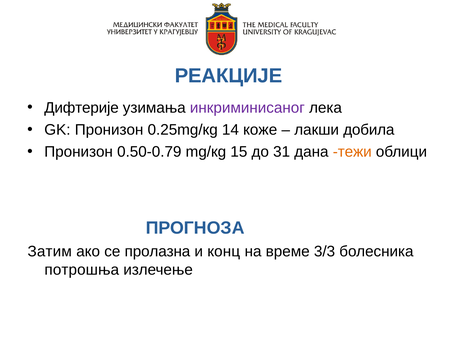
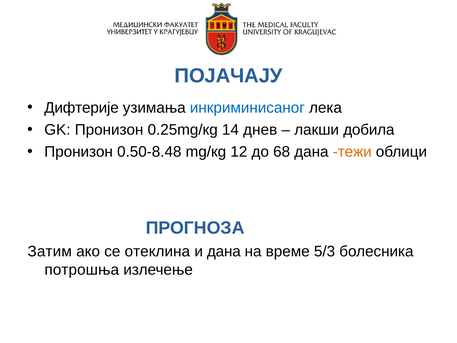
РЕАКЦИЈЕ: РЕАКЦИЈЕ -> ПОЈАЧАЈУ (229, 76)
инкриминисаног colour: purple -> blue (247, 108)
коже: коже -> днев (260, 130)
0.50-0.79: 0.50-0.79 -> 0.50-8.48 (149, 152)
15: 15 -> 12 (239, 152)
31: 31 -> 68 (282, 152)
пролазна: пролазна -> отеклина (157, 251)
и конц: конц -> дана (224, 251)
3/3: 3/3 -> 5/3 (325, 251)
